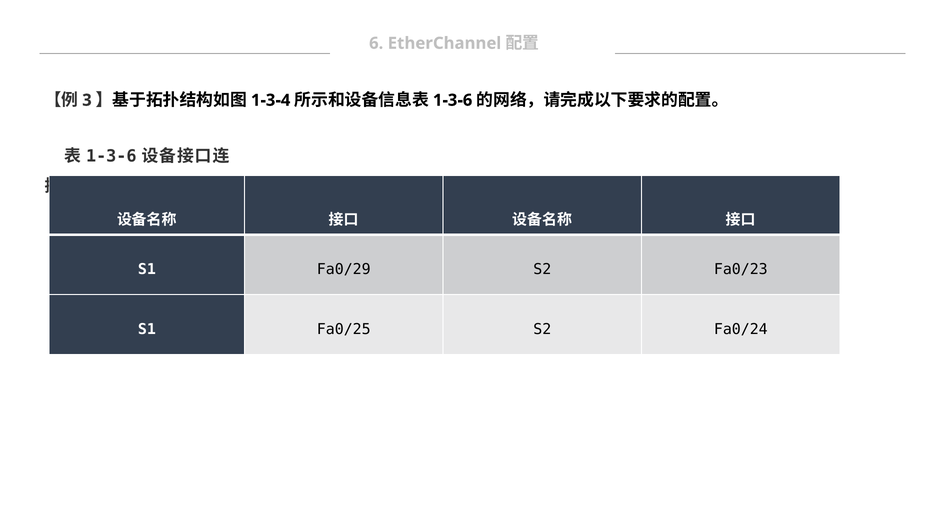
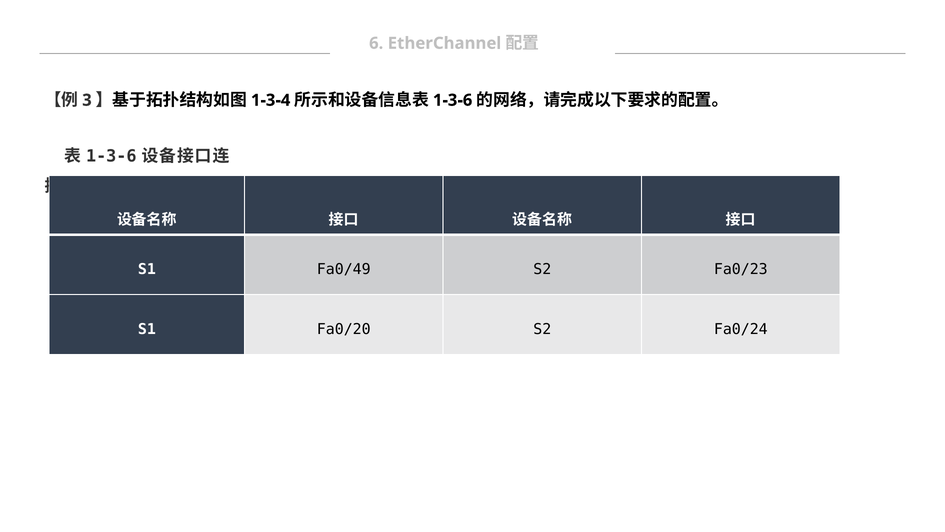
Fa0/29: Fa0/29 -> Fa0/49 (344, 269)
Fa0/25: Fa0/25 -> Fa0/20 (344, 329)
